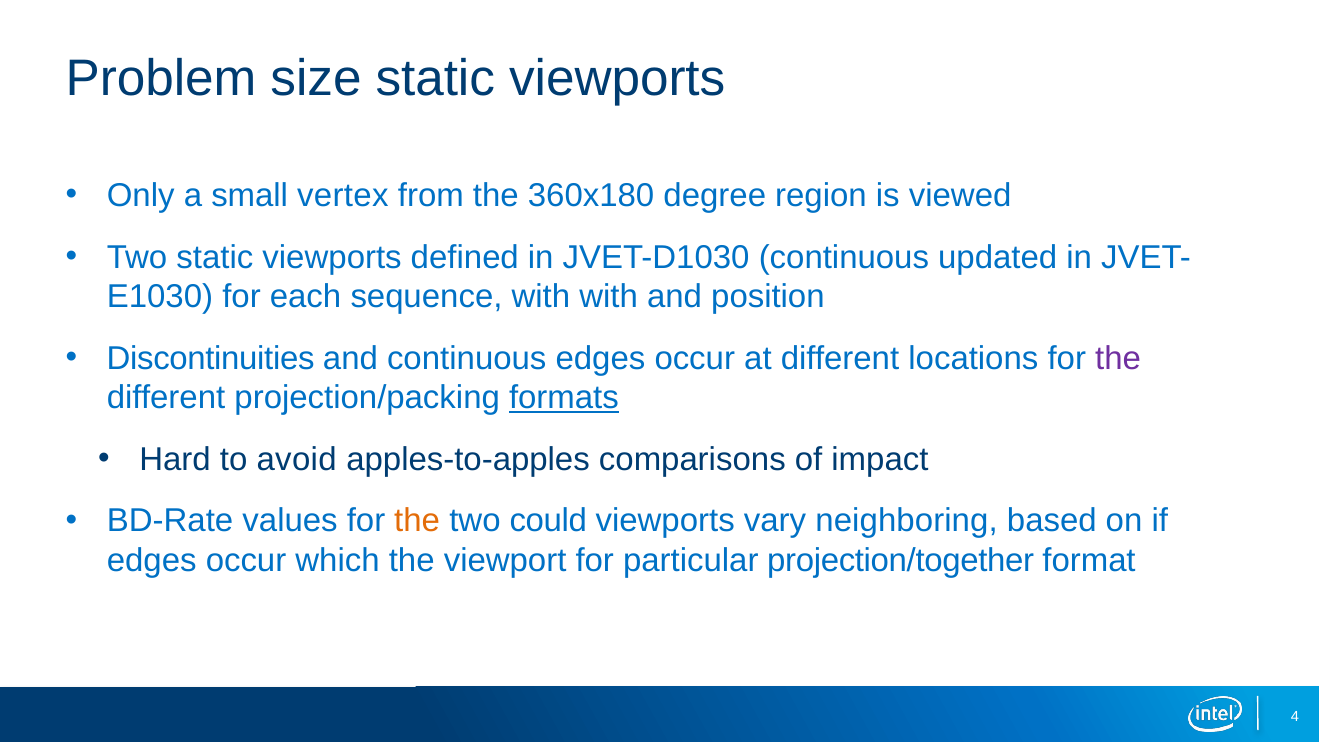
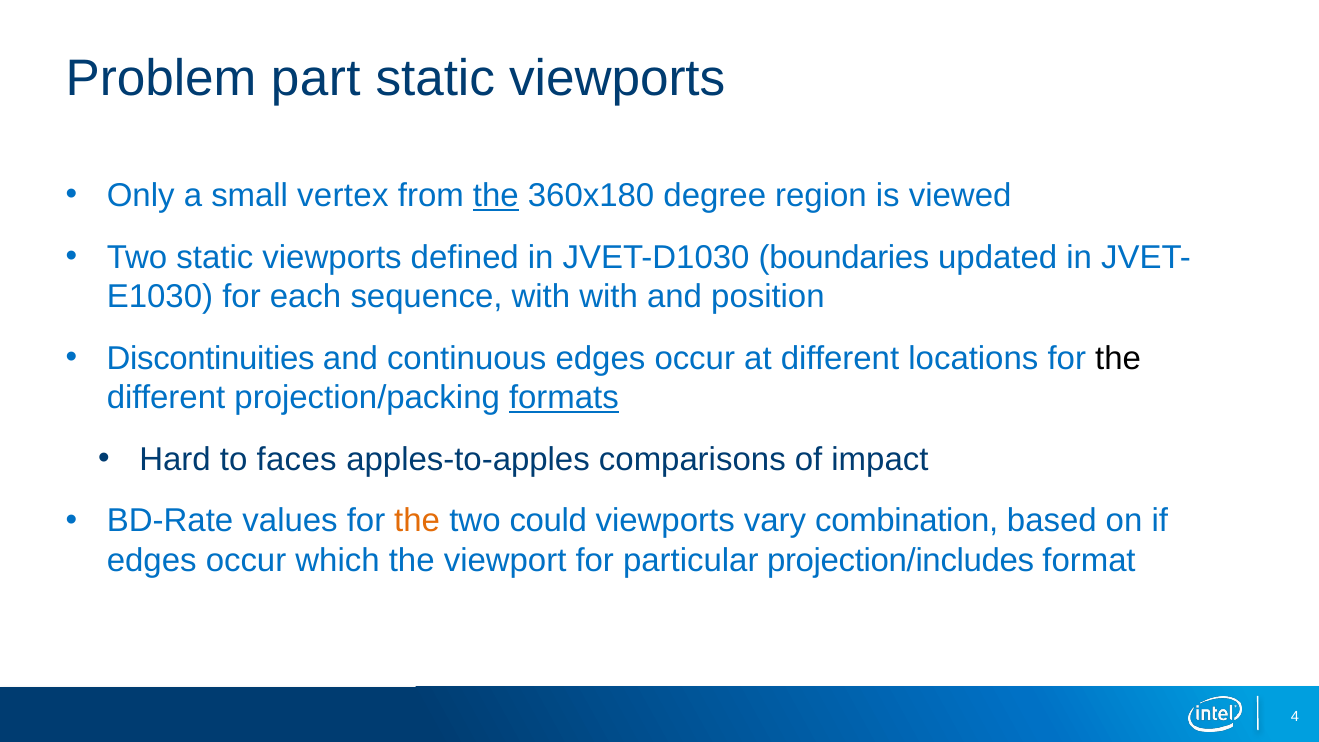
size: size -> part (316, 79)
the underline: none -> present (496, 196)
JVET-D1030 continuous: continuous -> boundaries (844, 257)
the colour: purple -> black (1118, 358)
avoid: avoid -> faces (297, 459)
neighboring: neighboring -> combination (907, 521)
projection/together: projection/together -> projection/includes (901, 561)
